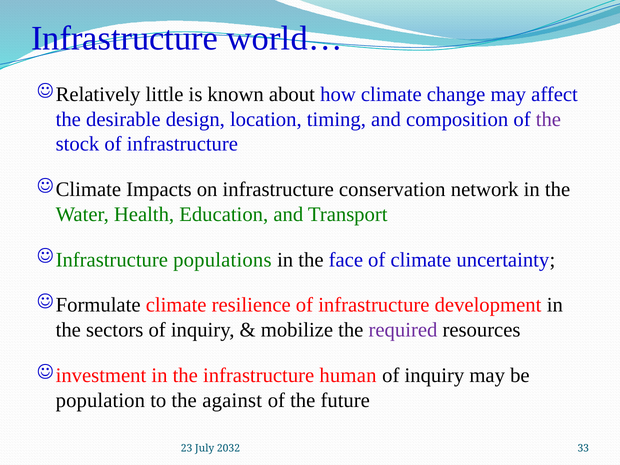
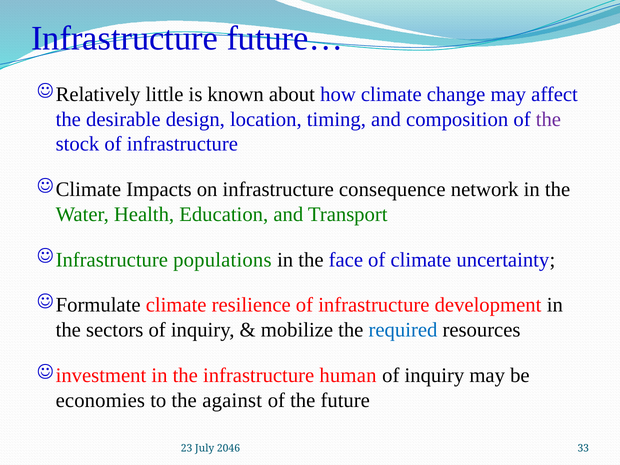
world…: world… -> future… (285, 39)
conservation: conservation -> consequence (392, 189)
required colour: purple -> blue (403, 330)
population: population -> economies (100, 400)
2032: 2032 -> 2046 (228, 449)
